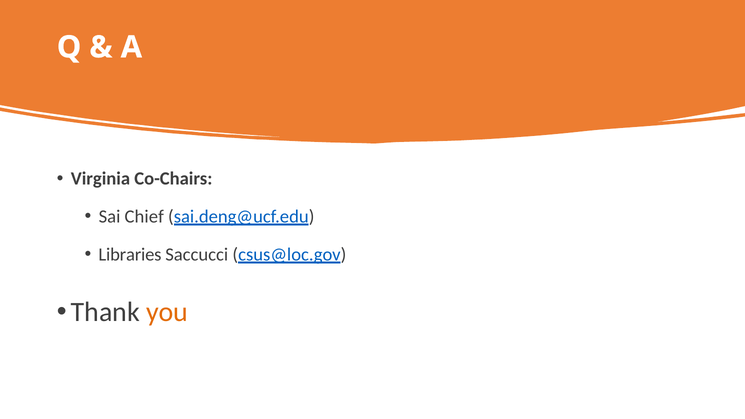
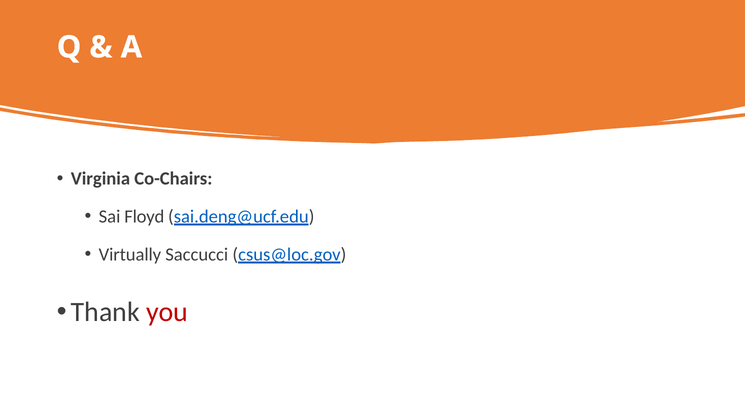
Chief: Chief -> Floyd (144, 217)
Libraries: Libraries -> Virtually (130, 254)
you colour: orange -> red (167, 312)
